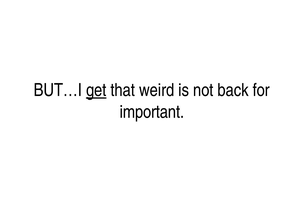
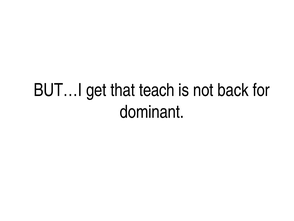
get underline: present -> none (96, 90)
weird: weird -> teach (157, 90)
important: important -> dominant (152, 112)
